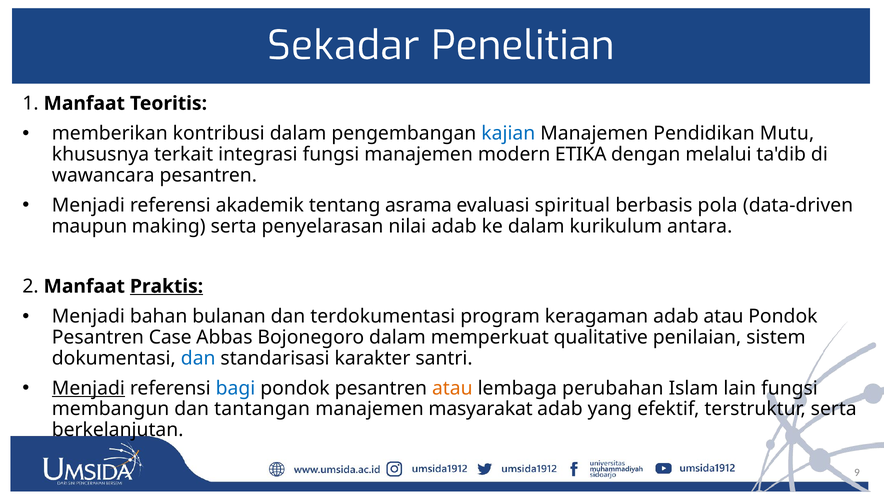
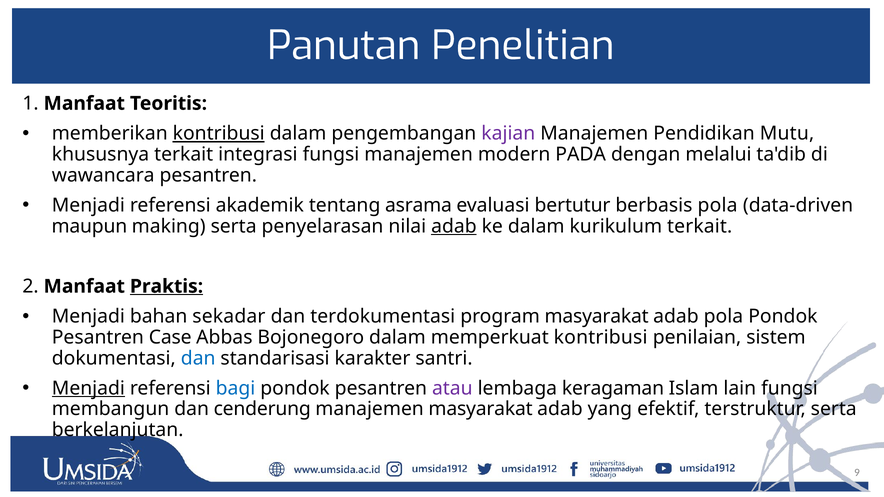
Sekadar: Sekadar -> Panutan (344, 46)
kontribusi underline: none -> present (219, 134)
kajian colour: blue -> purple (508, 134)
ETIKA: ETIKA -> PADA (581, 154)
spiritual: spiritual -> bertutur (573, 205)
adab underline: none -> present (454, 226)
kurikulum antara: antara -> terkait (700, 226)
bulanan: bulanan -> sekadar (229, 317)
program keragaman: keragaman -> masyarakat (597, 317)
adab atau: atau -> pola (723, 317)
memperkuat qualitative: qualitative -> kontribusi (601, 337)
atau colour: orange -> purple (452, 388)
perubahan: perubahan -> keragaman (613, 388)
tantangan: tantangan -> cenderung (262, 409)
